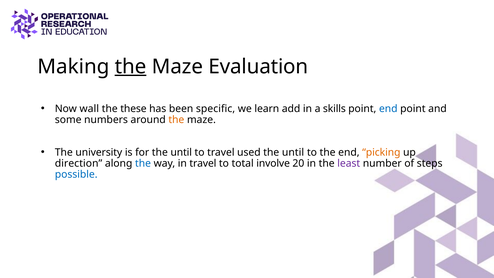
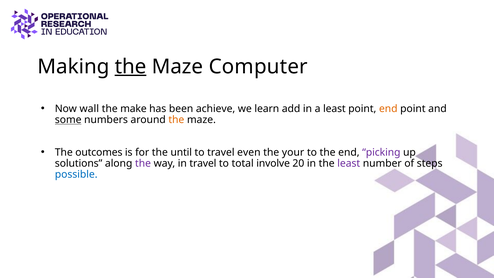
Evaluation: Evaluation -> Computer (258, 67)
these: these -> make (133, 109)
specific: specific -> achieve (216, 109)
a skills: skills -> least (334, 109)
end colour: blue -> orange (388, 109)
some underline: none -> present (68, 120)
university: university -> outcomes (99, 152)
used: used -> even (249, 152)
until: until -> your (293, 152)
picking colour: orange -> purple (381, 152)
direction: direction -> solutions (79, 163)
the colour: blue -> purple (143, 163)
